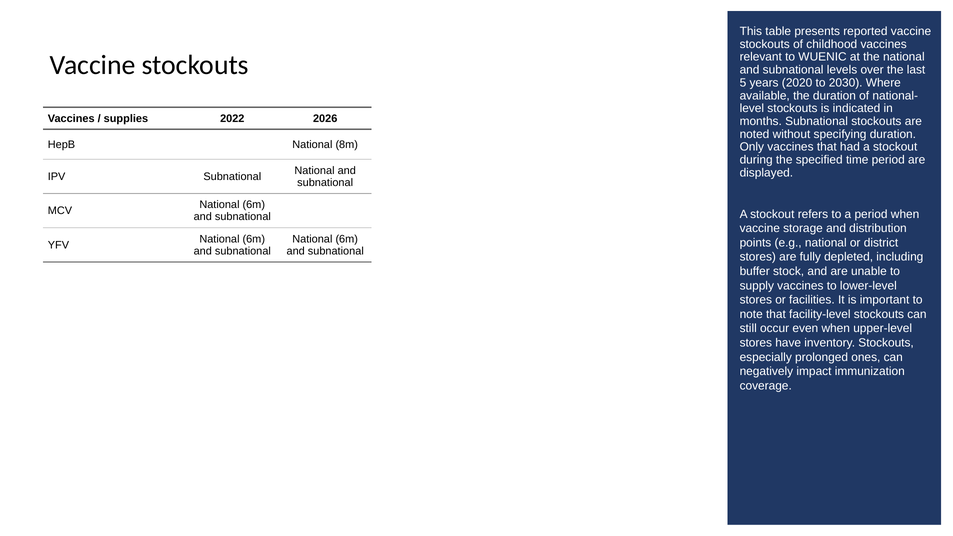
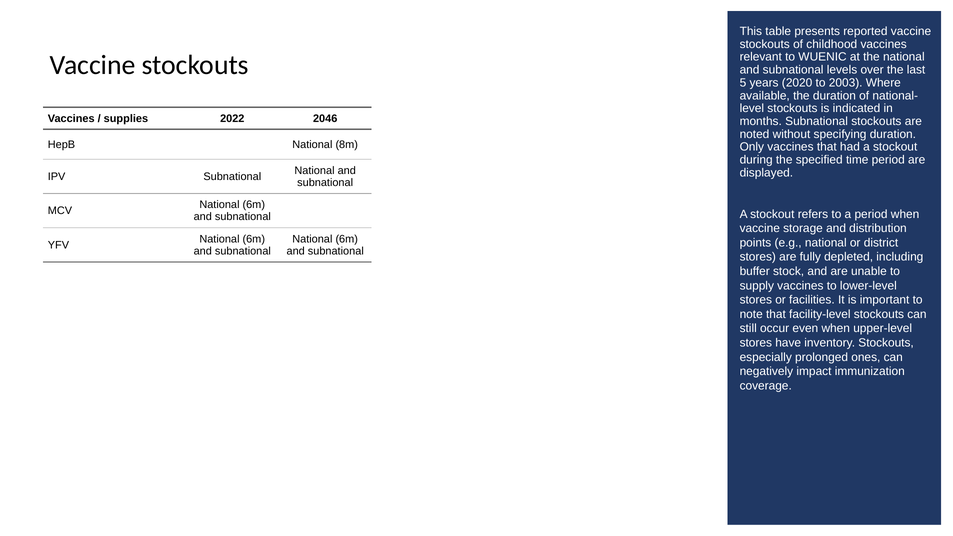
2030: 2030 -> 2003 (846, 83)
2026: 2026 -> 2046 (325, 118)
